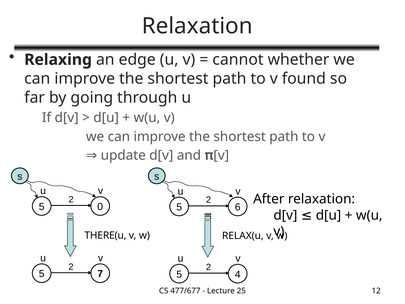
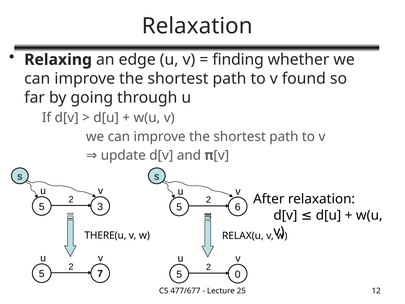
cannot: cannot -> finding (238, 60)
0: 0 -> 3 (100, 207)
4: 4 -> 0 (238, 274)
